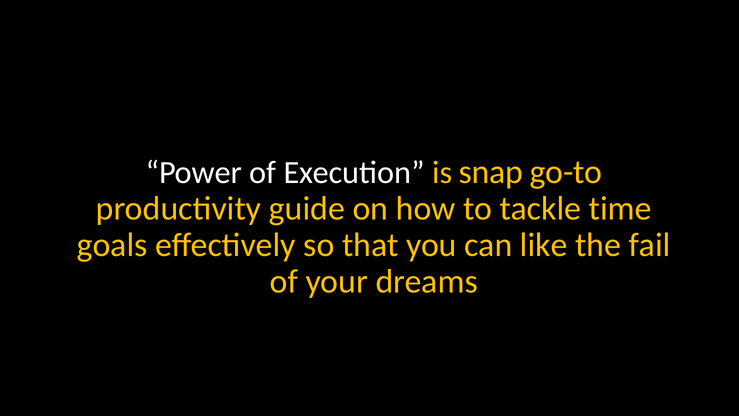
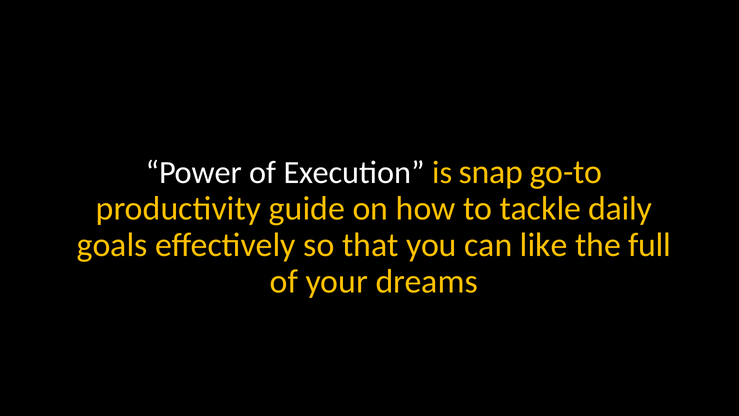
time: time -> daily (620, 208)
fail: fail -> full (650, 245)
